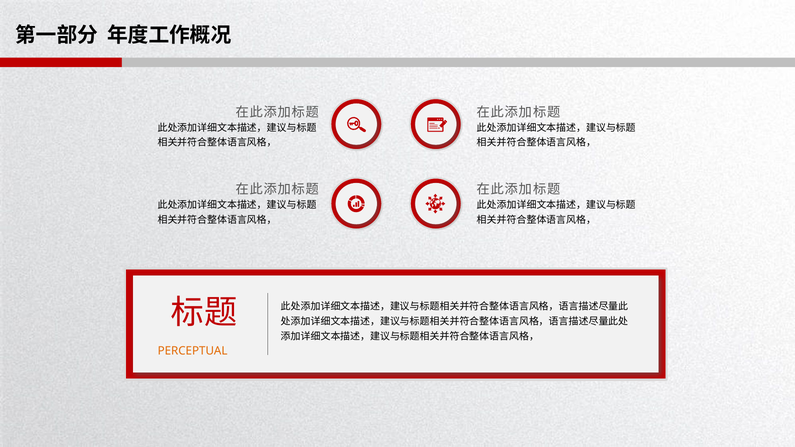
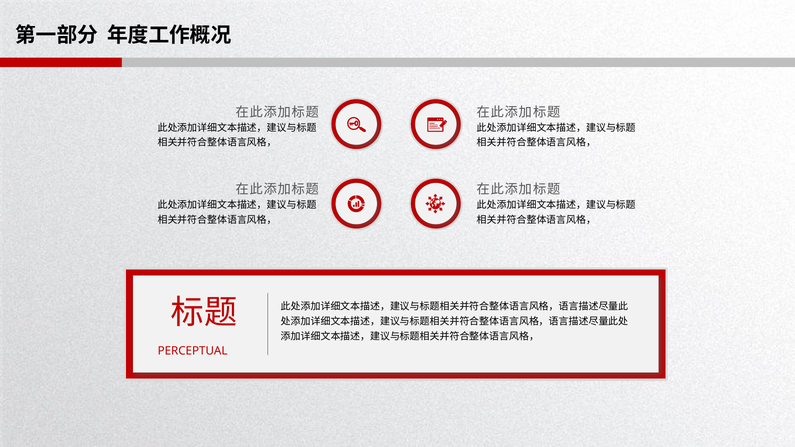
PERCEPTUAL colour: orange -> red (193, 351)
